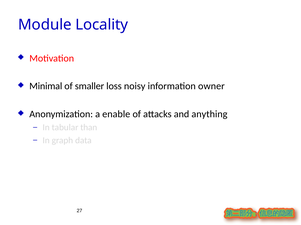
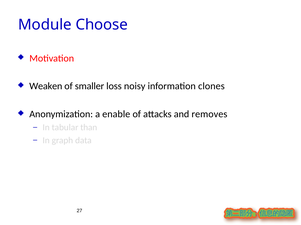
Locality: Locality -> Choose (102, 25)
Minimal: Minimal -> Weaken (46, 86)
owner: owner -> clones (211, 86)
anything: anything -> removes (209, 115)
